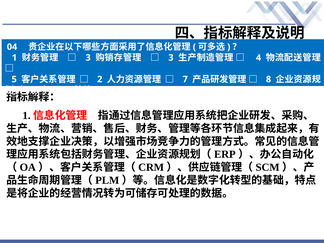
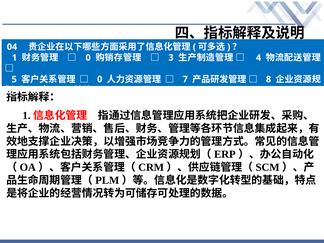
3: 3 -> 0 (88, 58)
2: 2 -> 0 (100, 79)
